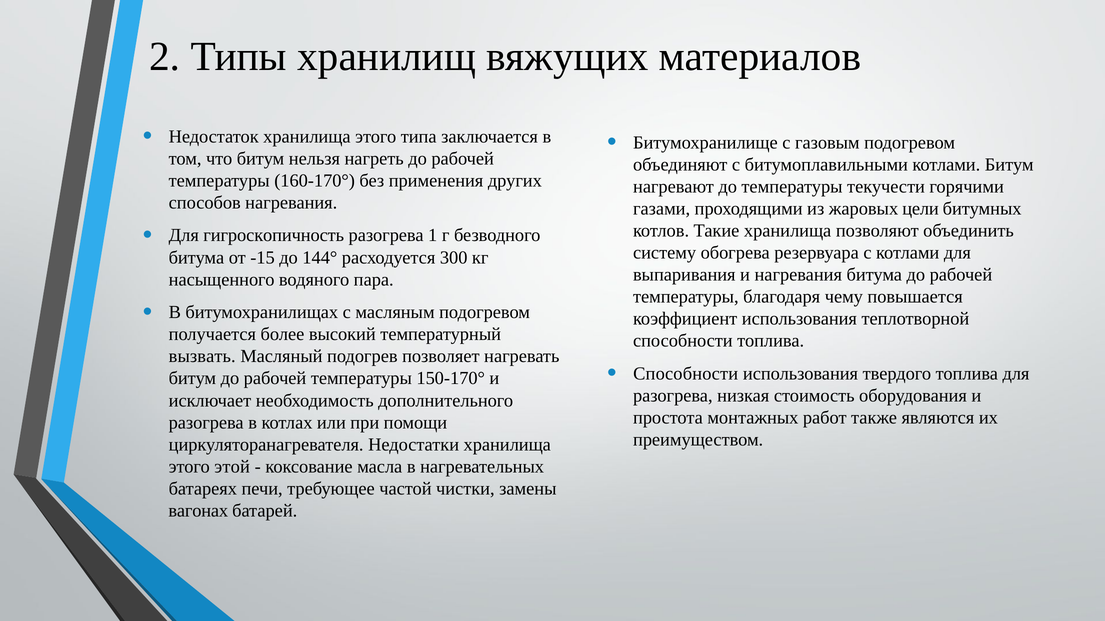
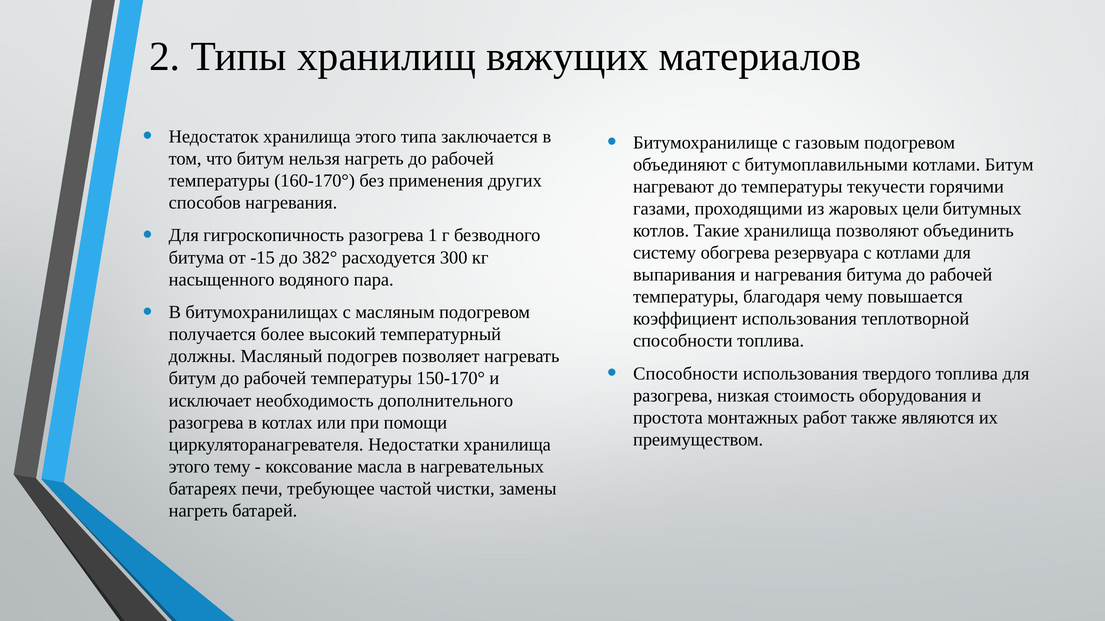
144°: 144° -> 382° (320, 258)
вызвать: вызвать -> должны (202, 357)
этой: этой -> тему (232, 467)
вагонах: вагонах -> нагреть (198, 511)
